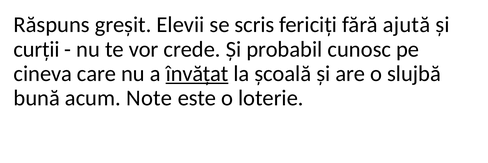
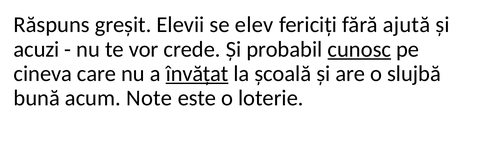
scris: scris -> elev (254, 25)
curții: curții -> acuzi (36, 49)
cunosc underline: none -> present (359, 49)
